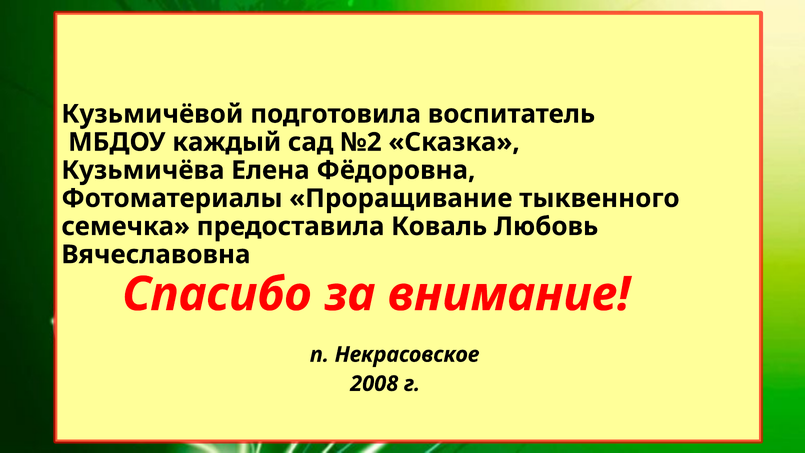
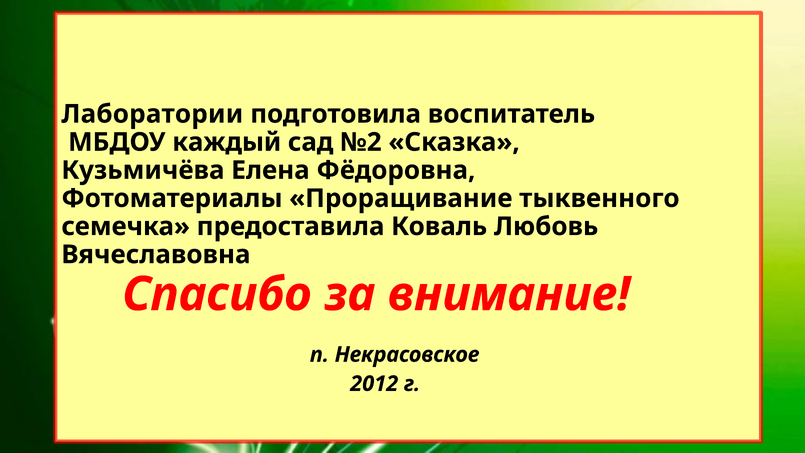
Кузьмичёвой: Кузьмичёвой -> Лаборатории (152, 114)
2008: 2008 -> 2012 (374, 384)
